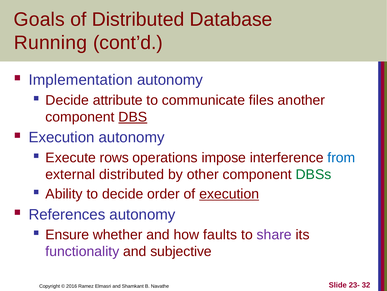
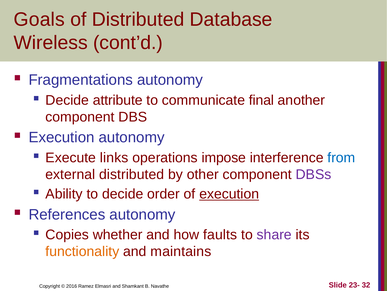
Running: Running -> Wireless (51, 43)
Implementation: Implementation -> Fragmentations (81, 80)
files: files -> final (261, 100)
DBS underline: present -> none (133, 117)
rows: rows -> links (114, 157)
DBSs colour: green -> purple (313, 174)
Ensure: Ensure -> Copies (67, 234)
functionality colour: purple -> orange (82, 251)
subjective: subjective -> maintains (181, 251)
